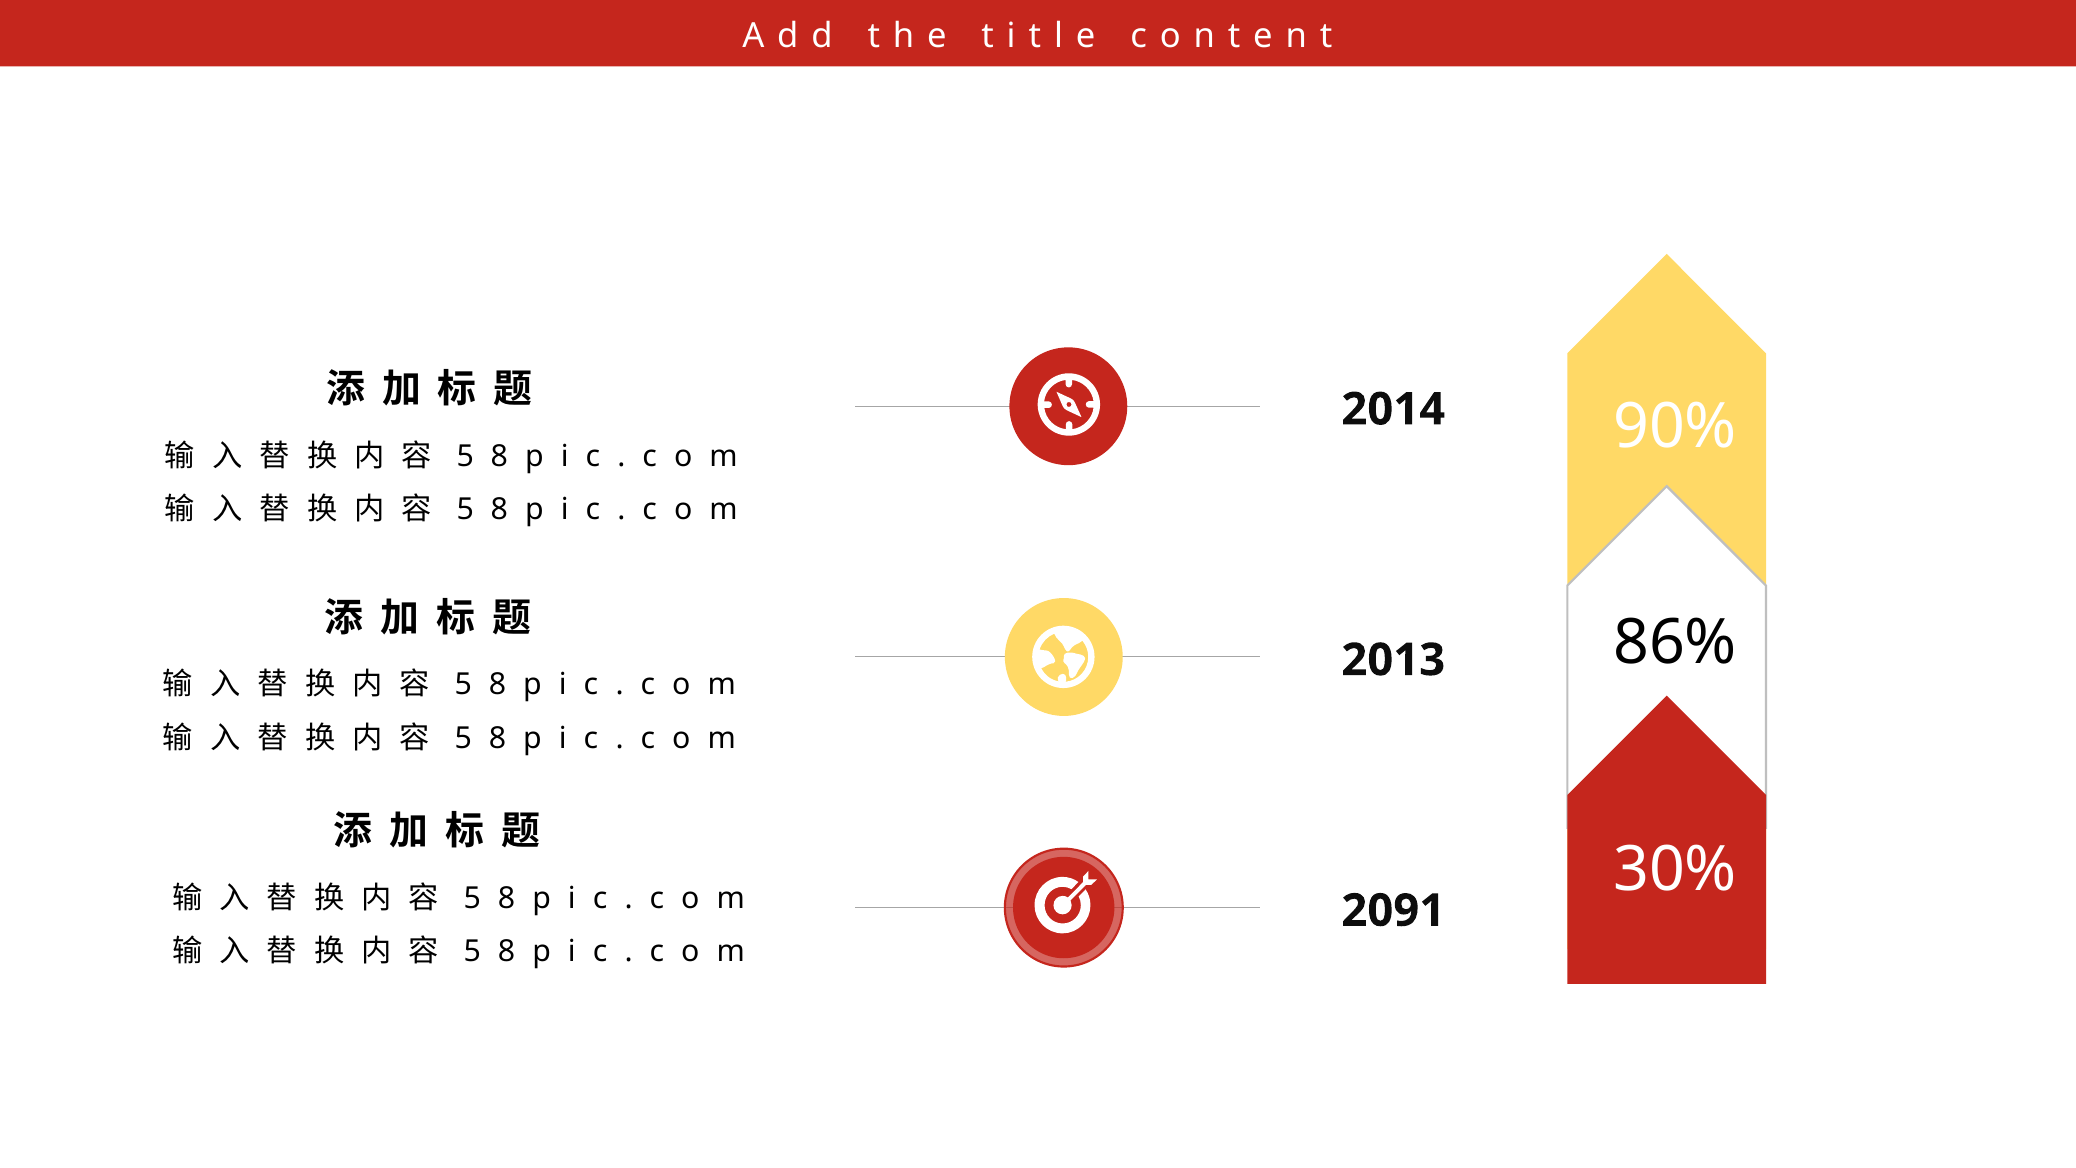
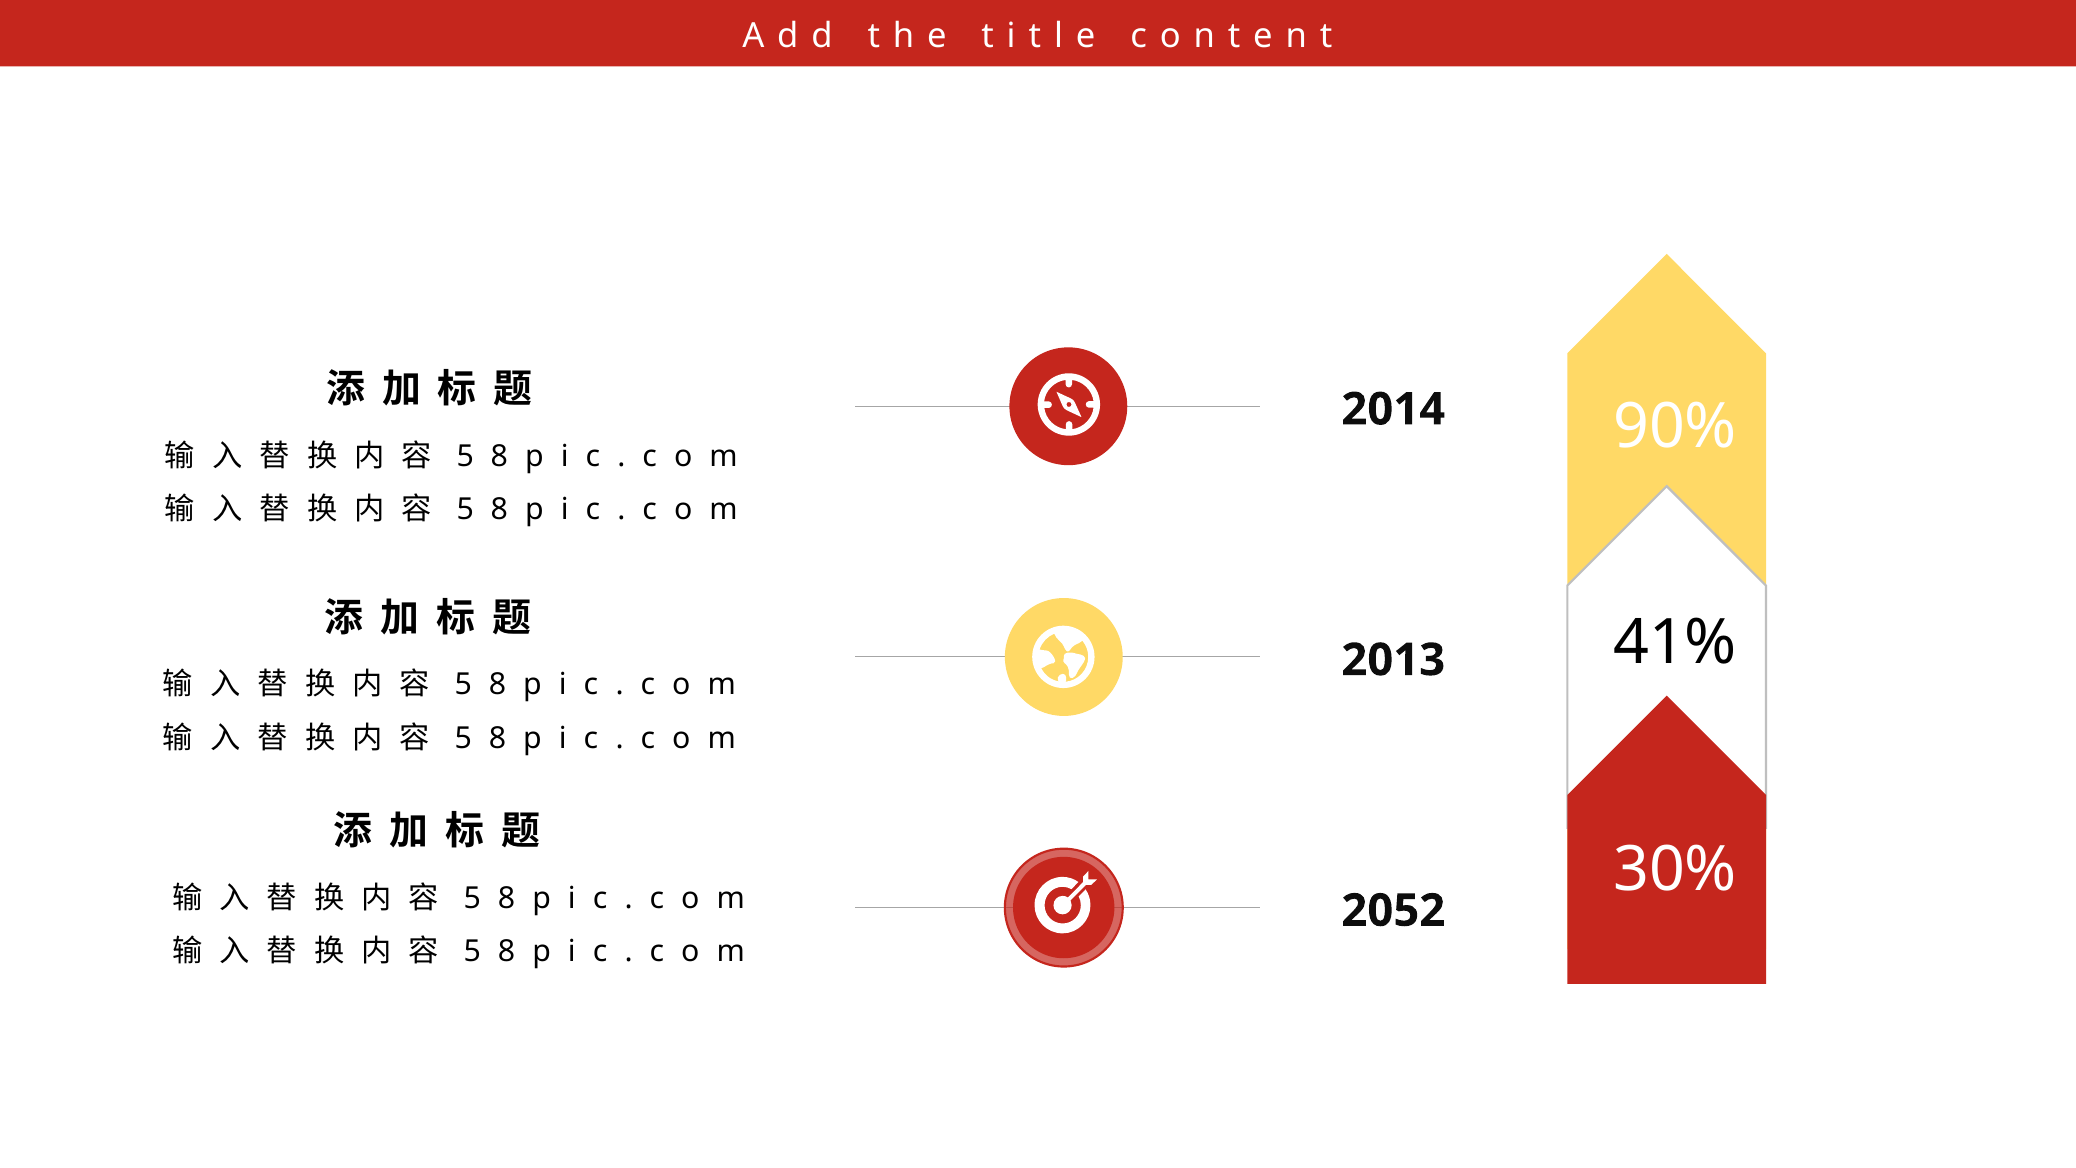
86%: 86% -> 41% (1675, 643)
2091: 2091 -> 2052 (1393, 911)
